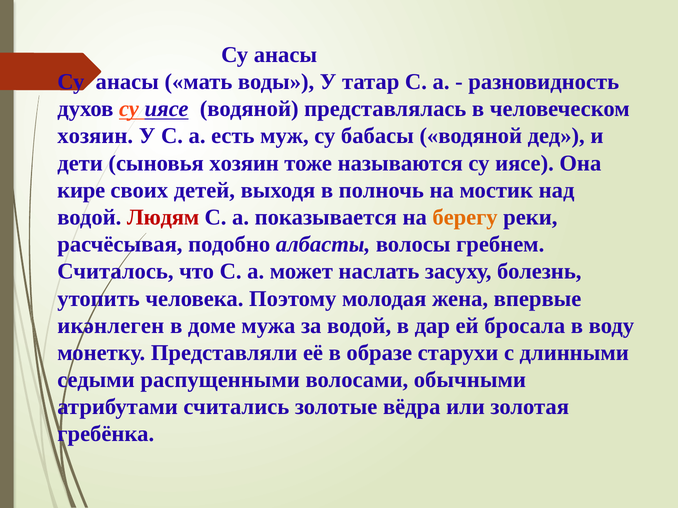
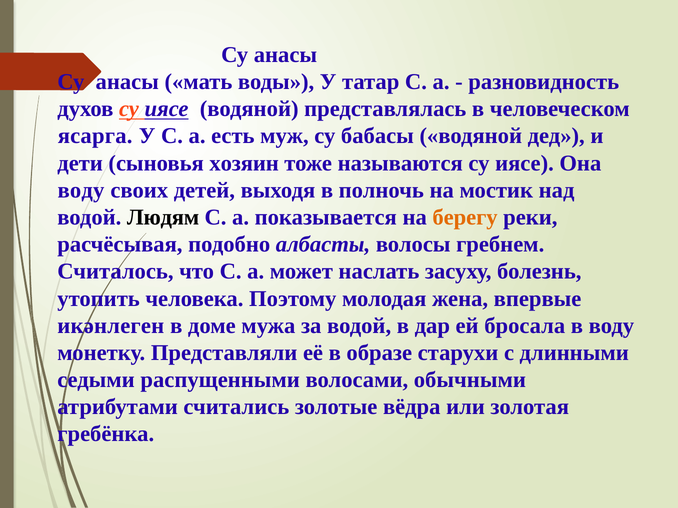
хозяин: хозяин -> ясарга (95, 136)
кире: кире -> воду (81, 190)
Людям colour: red -> black (163, 217)
